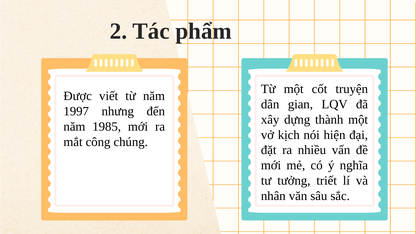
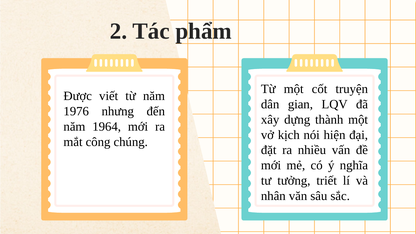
1997: 1997 -> 1976 (76, 111)
1985: 1985 -> 1964 (107, 127)
